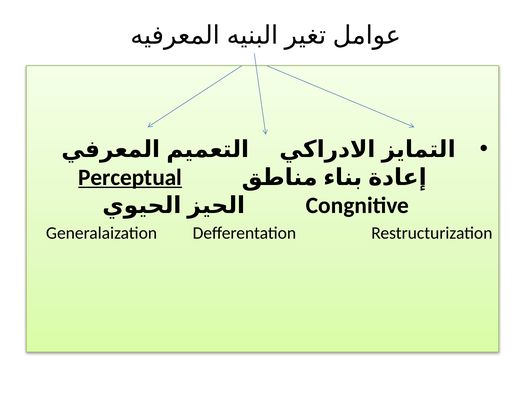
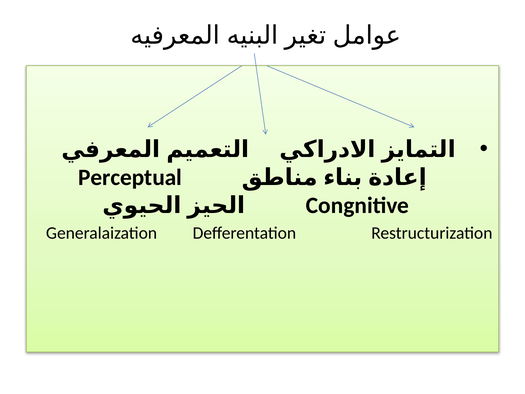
Perceptual underline: present -> none (130, 177)
